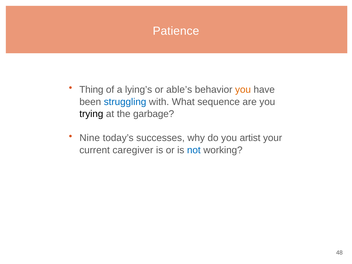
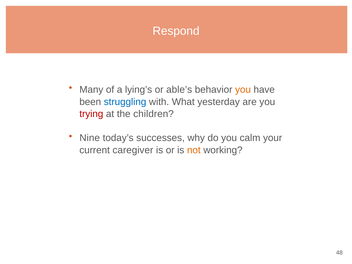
Patience: Patience -> Respond (176, 31)
Thing: Thing -> Many (91, 90)
sequence: sequence -> yesterday (219, 102)
trying colour: black -> red (91, 114)
garbage: garbage -> children (154, 114)
artist: artist -> calm (250, 138)
not colour: blue -> orange (194, 150)
